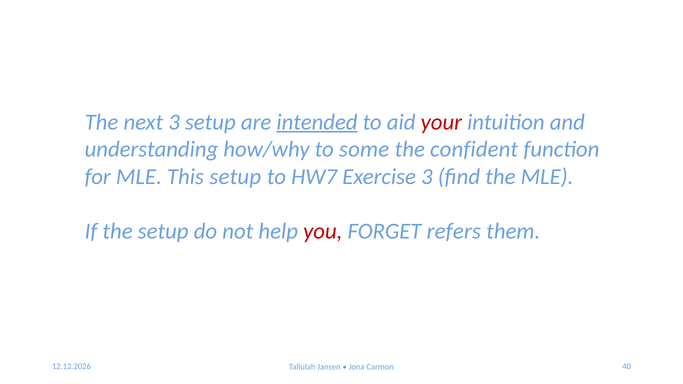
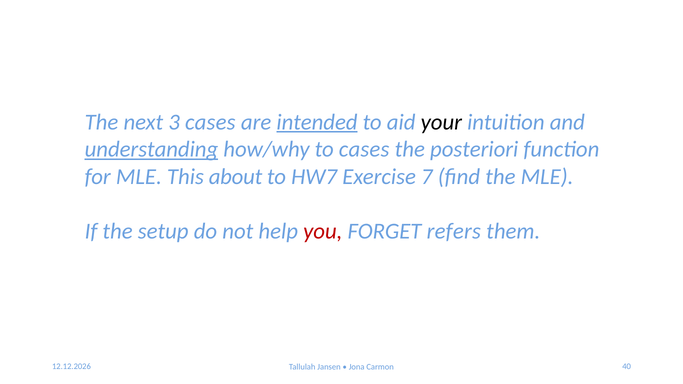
3 setup: setup -> cases (210, 122)
your colour: red -> black (441, 122)
understanding underline: none -> present (151, 149)
to some: some -> cases (364, 149)
confident: confident -> posteriori (474, 149)
This setup: setup -> about (236, 177)
Exercise 3: 3 -> 7 (427, 177)
